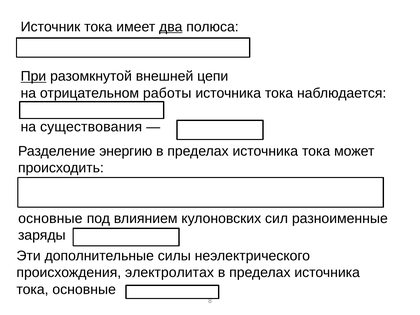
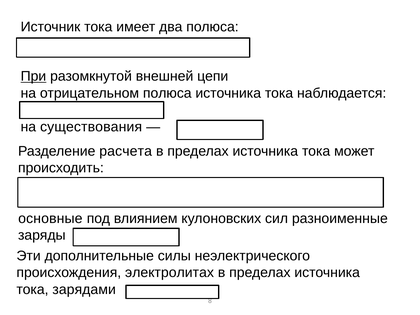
два underline: present -> none (171, 27)
отрицательном работы: работы -> полюса (167, 93)
энергию: энергию -> расчета (126, 151)
тока основные: основные -> зарядами (84, 290)
